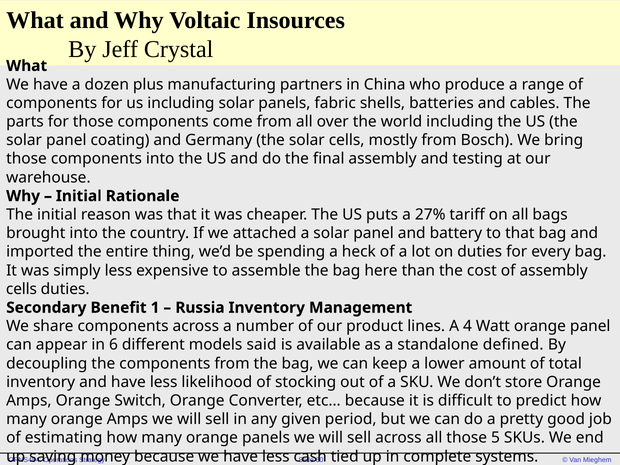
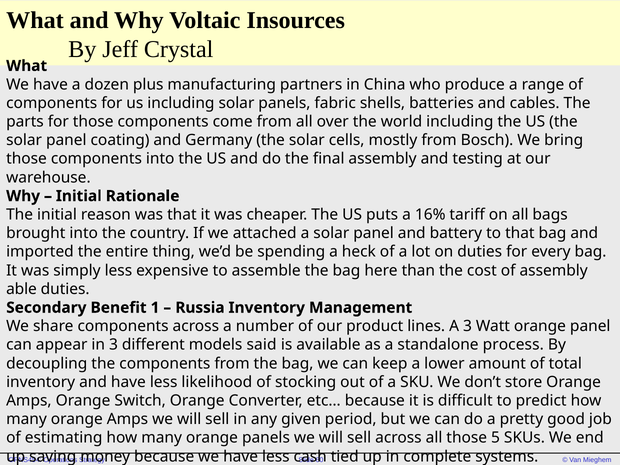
27%: 27% -> 16% (430, 215)
cells: cells -> able (21, 289)
A 4: 4 -> 3 (467, 326)
in 6: 6 -> 3 (113, 345)
defined: defined -> process (513, 345)
